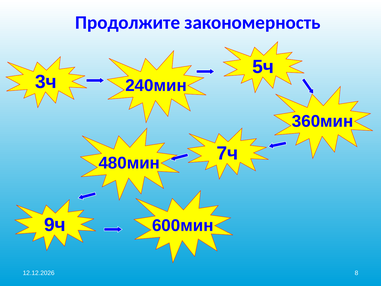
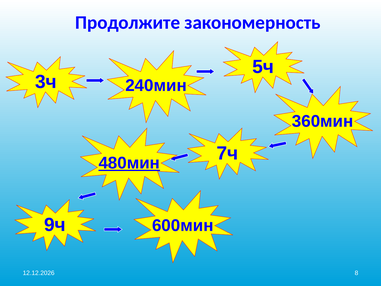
480мин underline: none -> present (129, 163)
